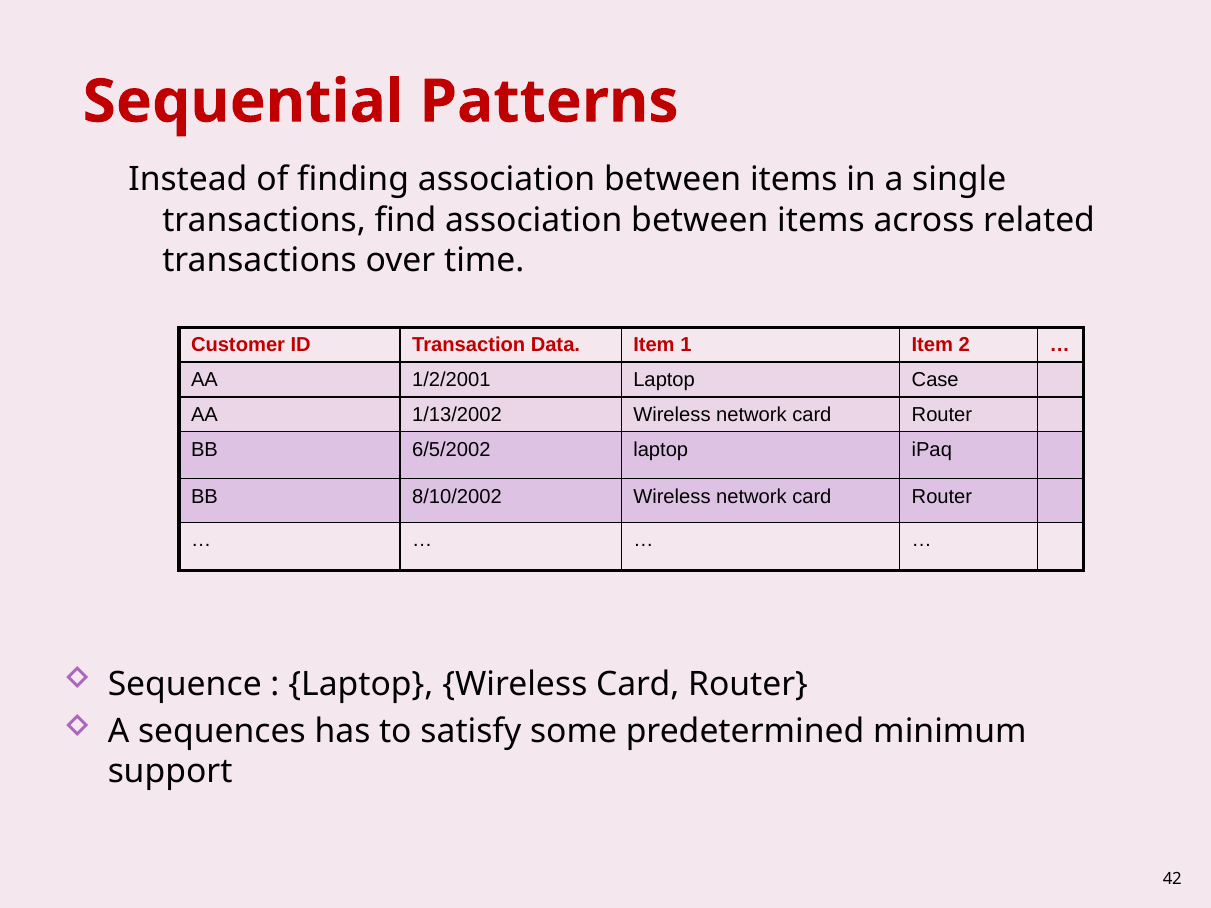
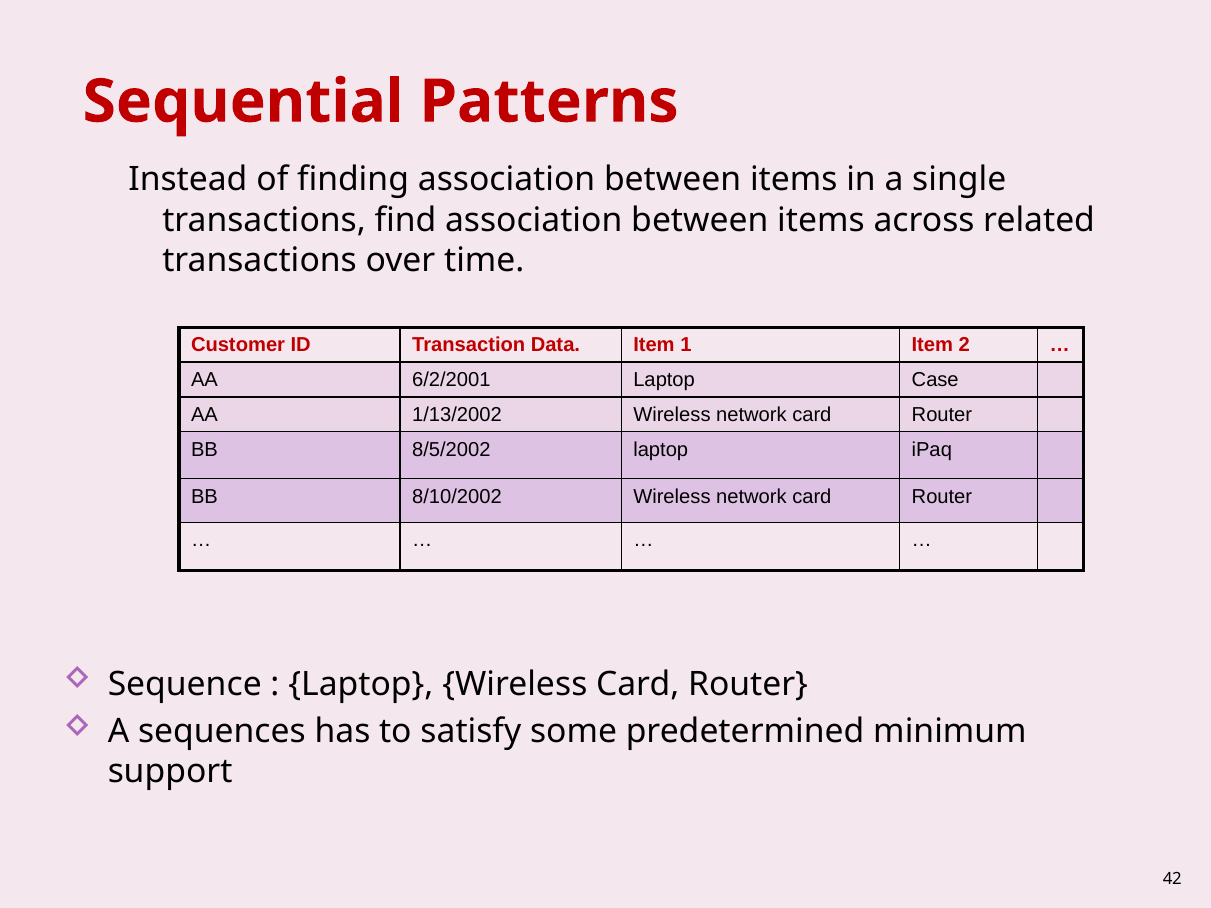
1/2/2001: 1/2/2001 -> 6/2/2001 (451, 380)
6/5/2002: 6/5/2002 -> 8/5/2002 (451, 450)
